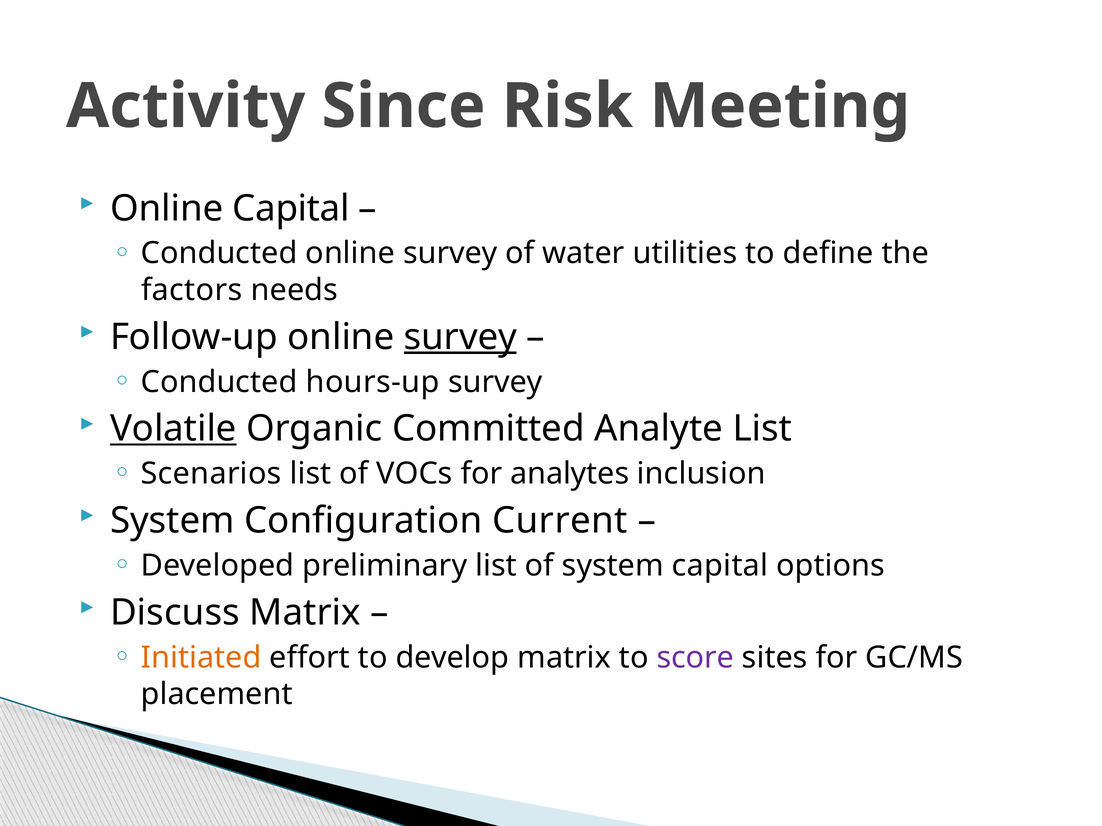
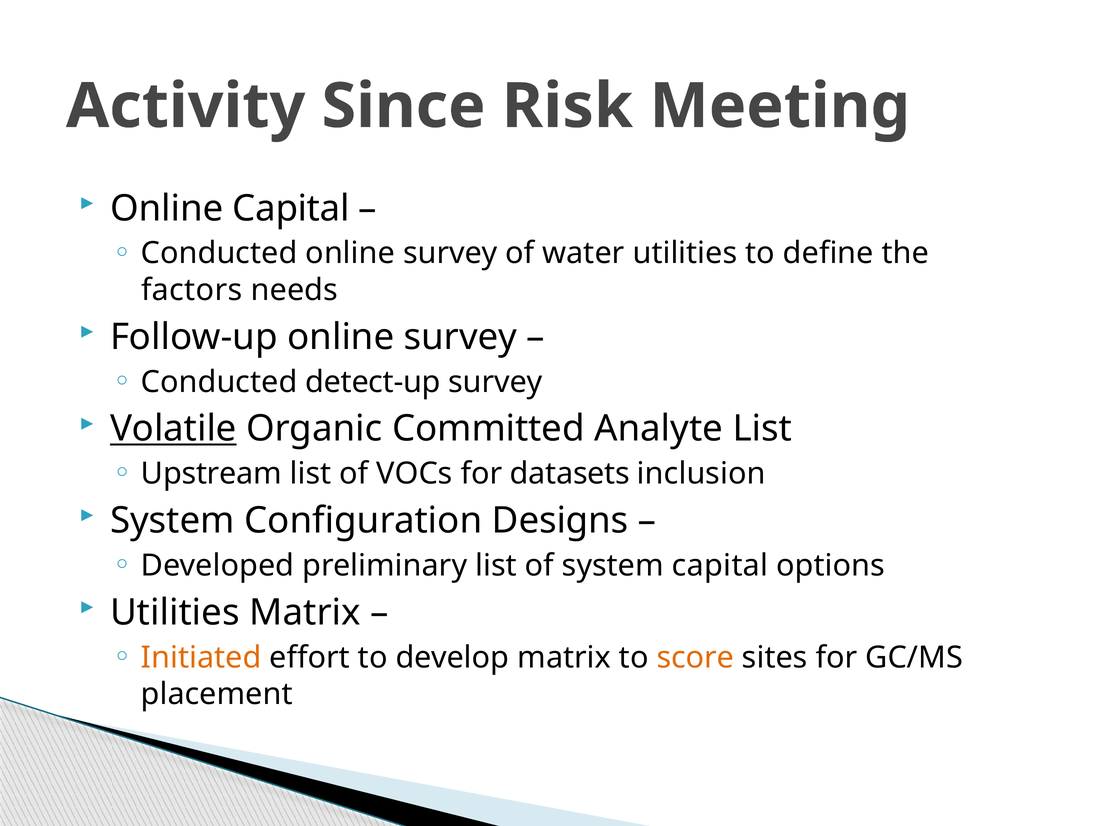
survey underline: present -> none (460, 337)
hours-up: hours-up -> detect-up (373, 382)
Scenarios: Scenarios -> Upstream (211, 474)
analytes: analytes -> datasets (570, 474)
Current: Current -> Designs (560, 521)
Discuss: Discuss -> Utilities (175, 613)
score colour: purple -> orange (695, 658)
